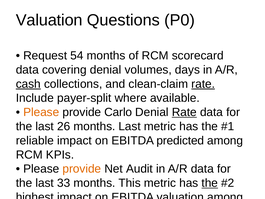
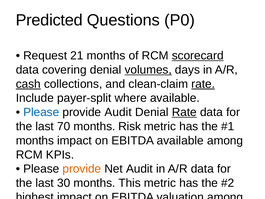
Valuation: Valuation -> Predicted (49, 20)
54: 54 -> 21 (77, 56)
scorecard underline: none -> present (198, 56)
volumes underline: none -> present (148, 70)
Please colour: orange -> blue (41, 112)
provide Carlo: Carlo -> Audit (118, 112)
26: 26 -> 70 (64, 126)
months Last: Last -> Risk (130, 126)
reliable: reliable -> months (35, 140)
EBITDA predicted: predicted -> available (180, 140)
33: 33 -> 30 (64, 183)
the underline: present -> none (210, 183)
